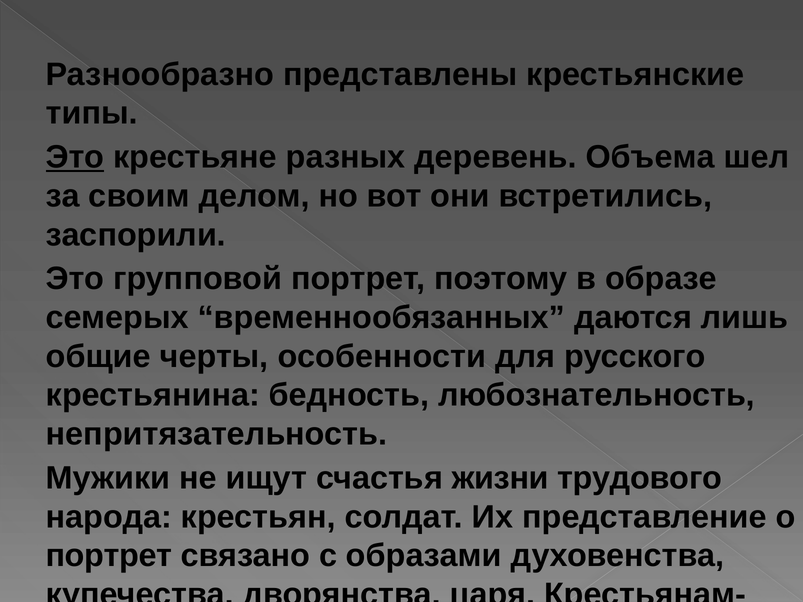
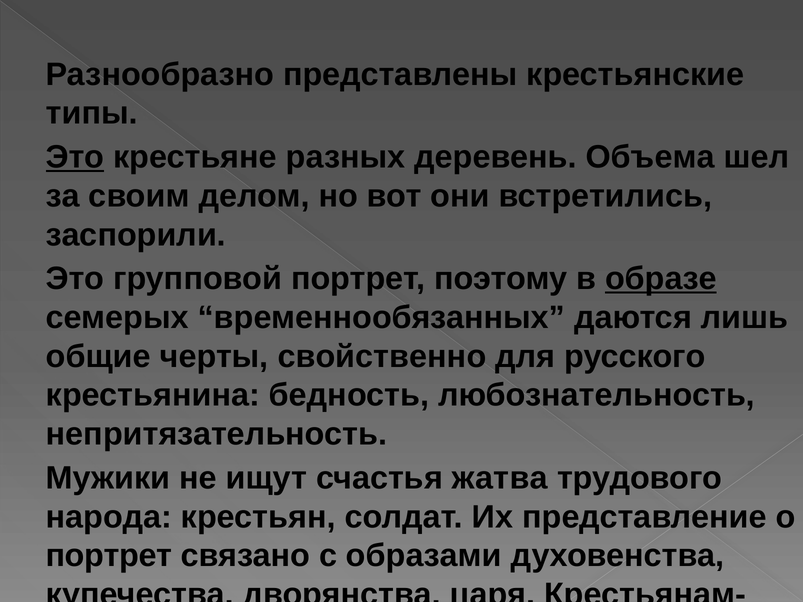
образе underline: none -> present (661, 279)
черты особенности: особенности -> свойственно (382, 357)
жизни: жизни -> жатва (500, 478)
